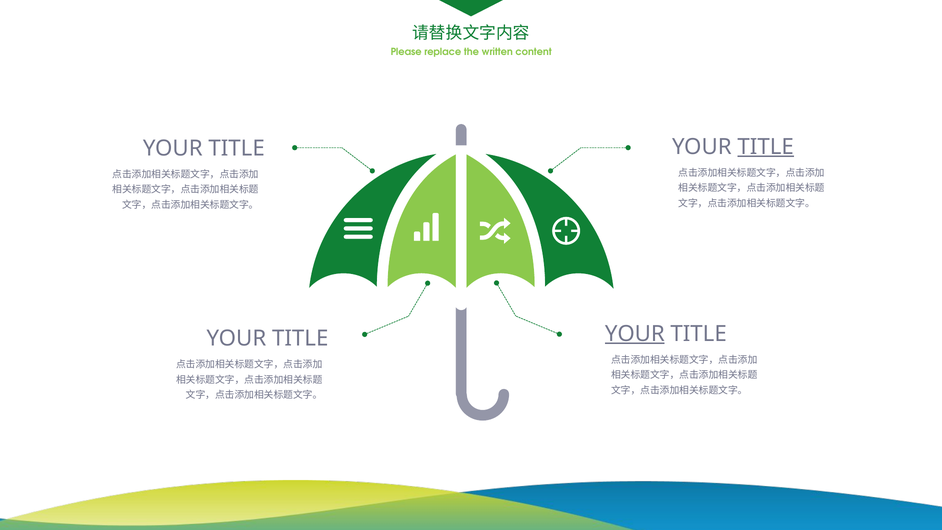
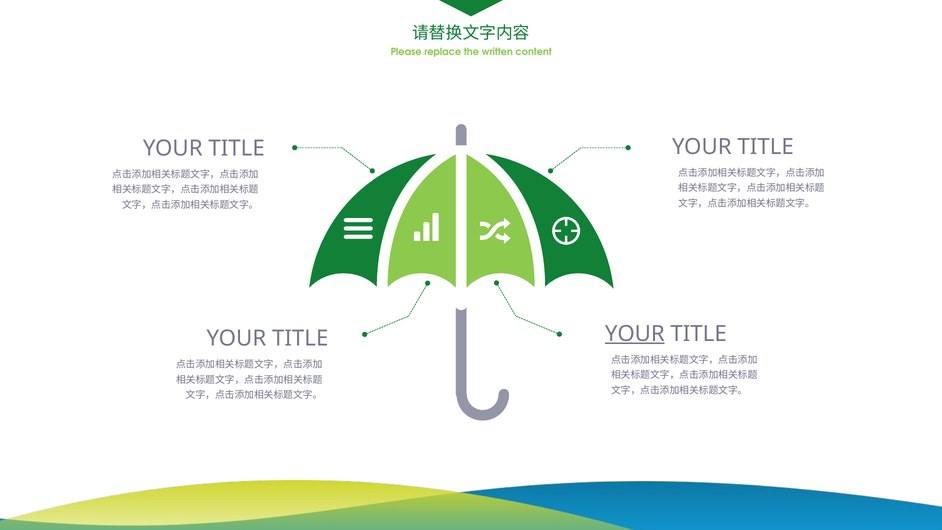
TITLE underline: present -> none (766, 147)
